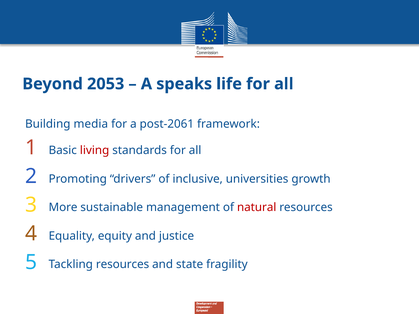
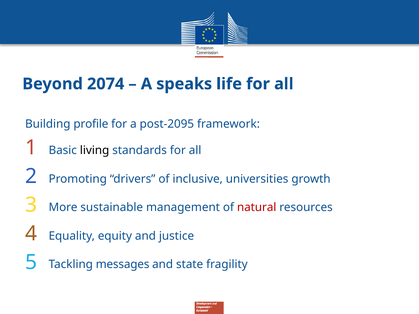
2053: 2053 -> 2074 (106, 84)
media: media -> profile (91, 124)
post-2061: post-2061 -> post-2095 (167, 124)
living colour: red -> black (95, 150)
Tackling resources: resources -> messages (123, 265)
